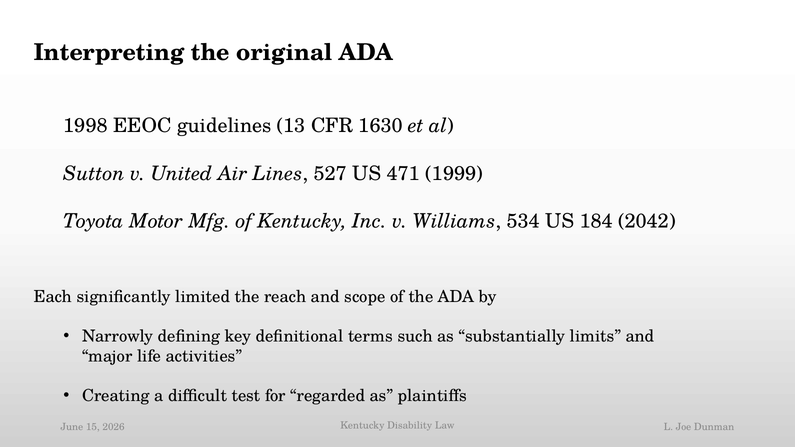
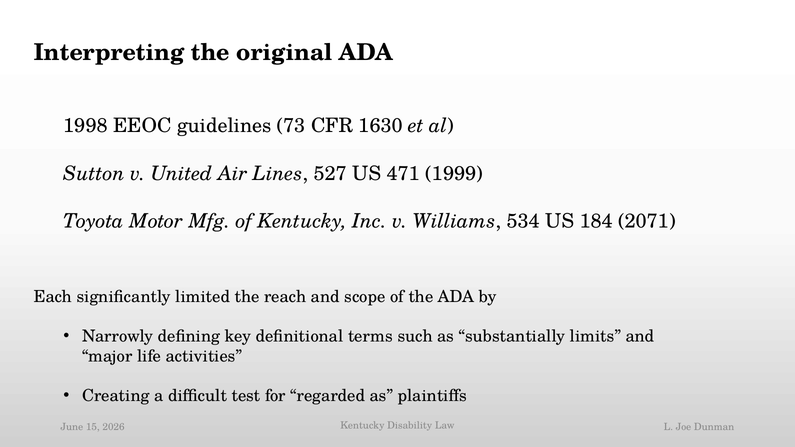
13: 13 -> 73 (291, 126)
2042: 2042 -> 2071 (647, 221)
